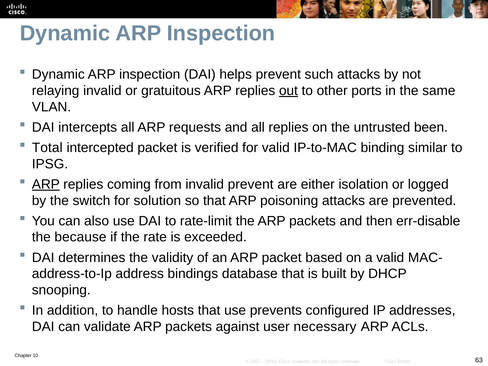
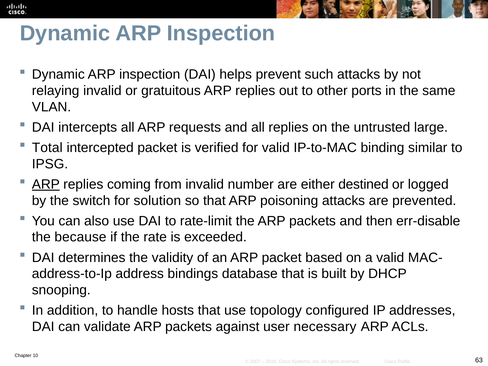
out underline: present -> none (288, 91)
been: been -> large (431, 127)
invalid prevent: prevent -> number (251, 184)
isolation: isolation -> destined (363, 184)
prevents: prevents -> topology (276, 310)
